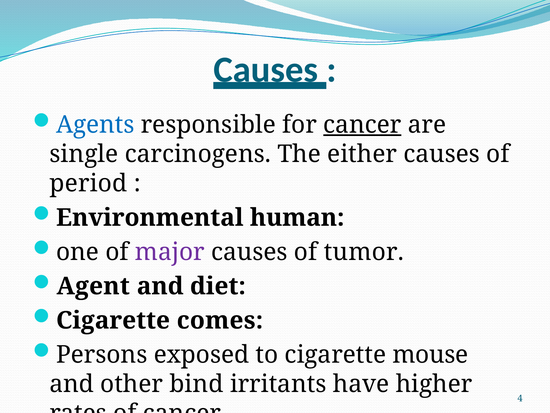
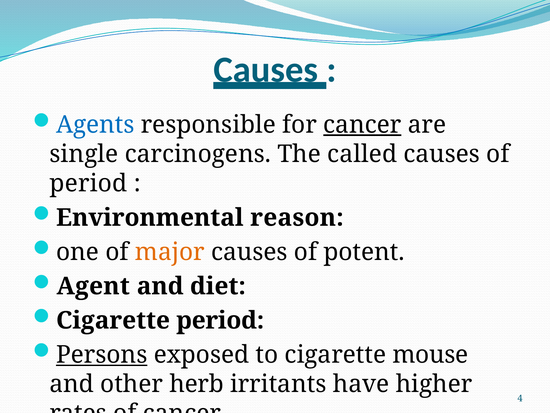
either: either -> called (362, 154)
human: human -> reason (297, 217)
major colour: purple -> orange (170, 252)
tumor: tumor -> potent (364, 252)
Cigarette comes: comes -> period (220, 320)
Persons underline: none -> present (102, 354)
bind: bind -> herb (197, 384)
